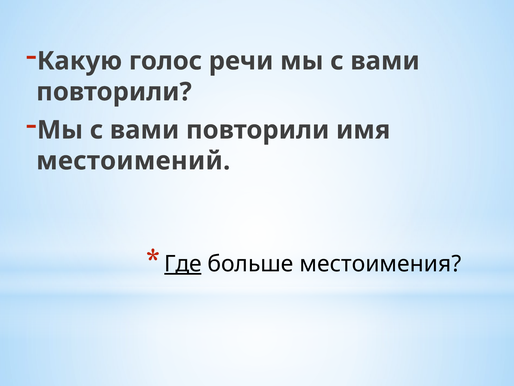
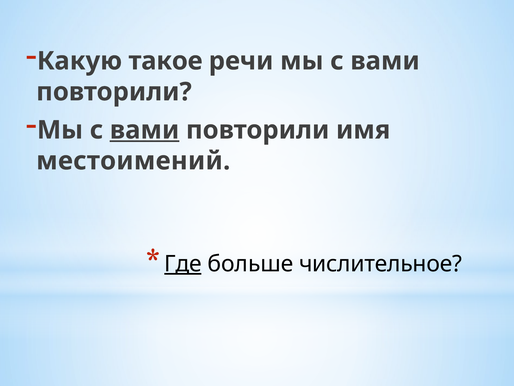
голос: голос -> такое (166, 61)
вами underline: none -> present (145, 130)
местоимения: местоимения -> числительное (381, 264)
